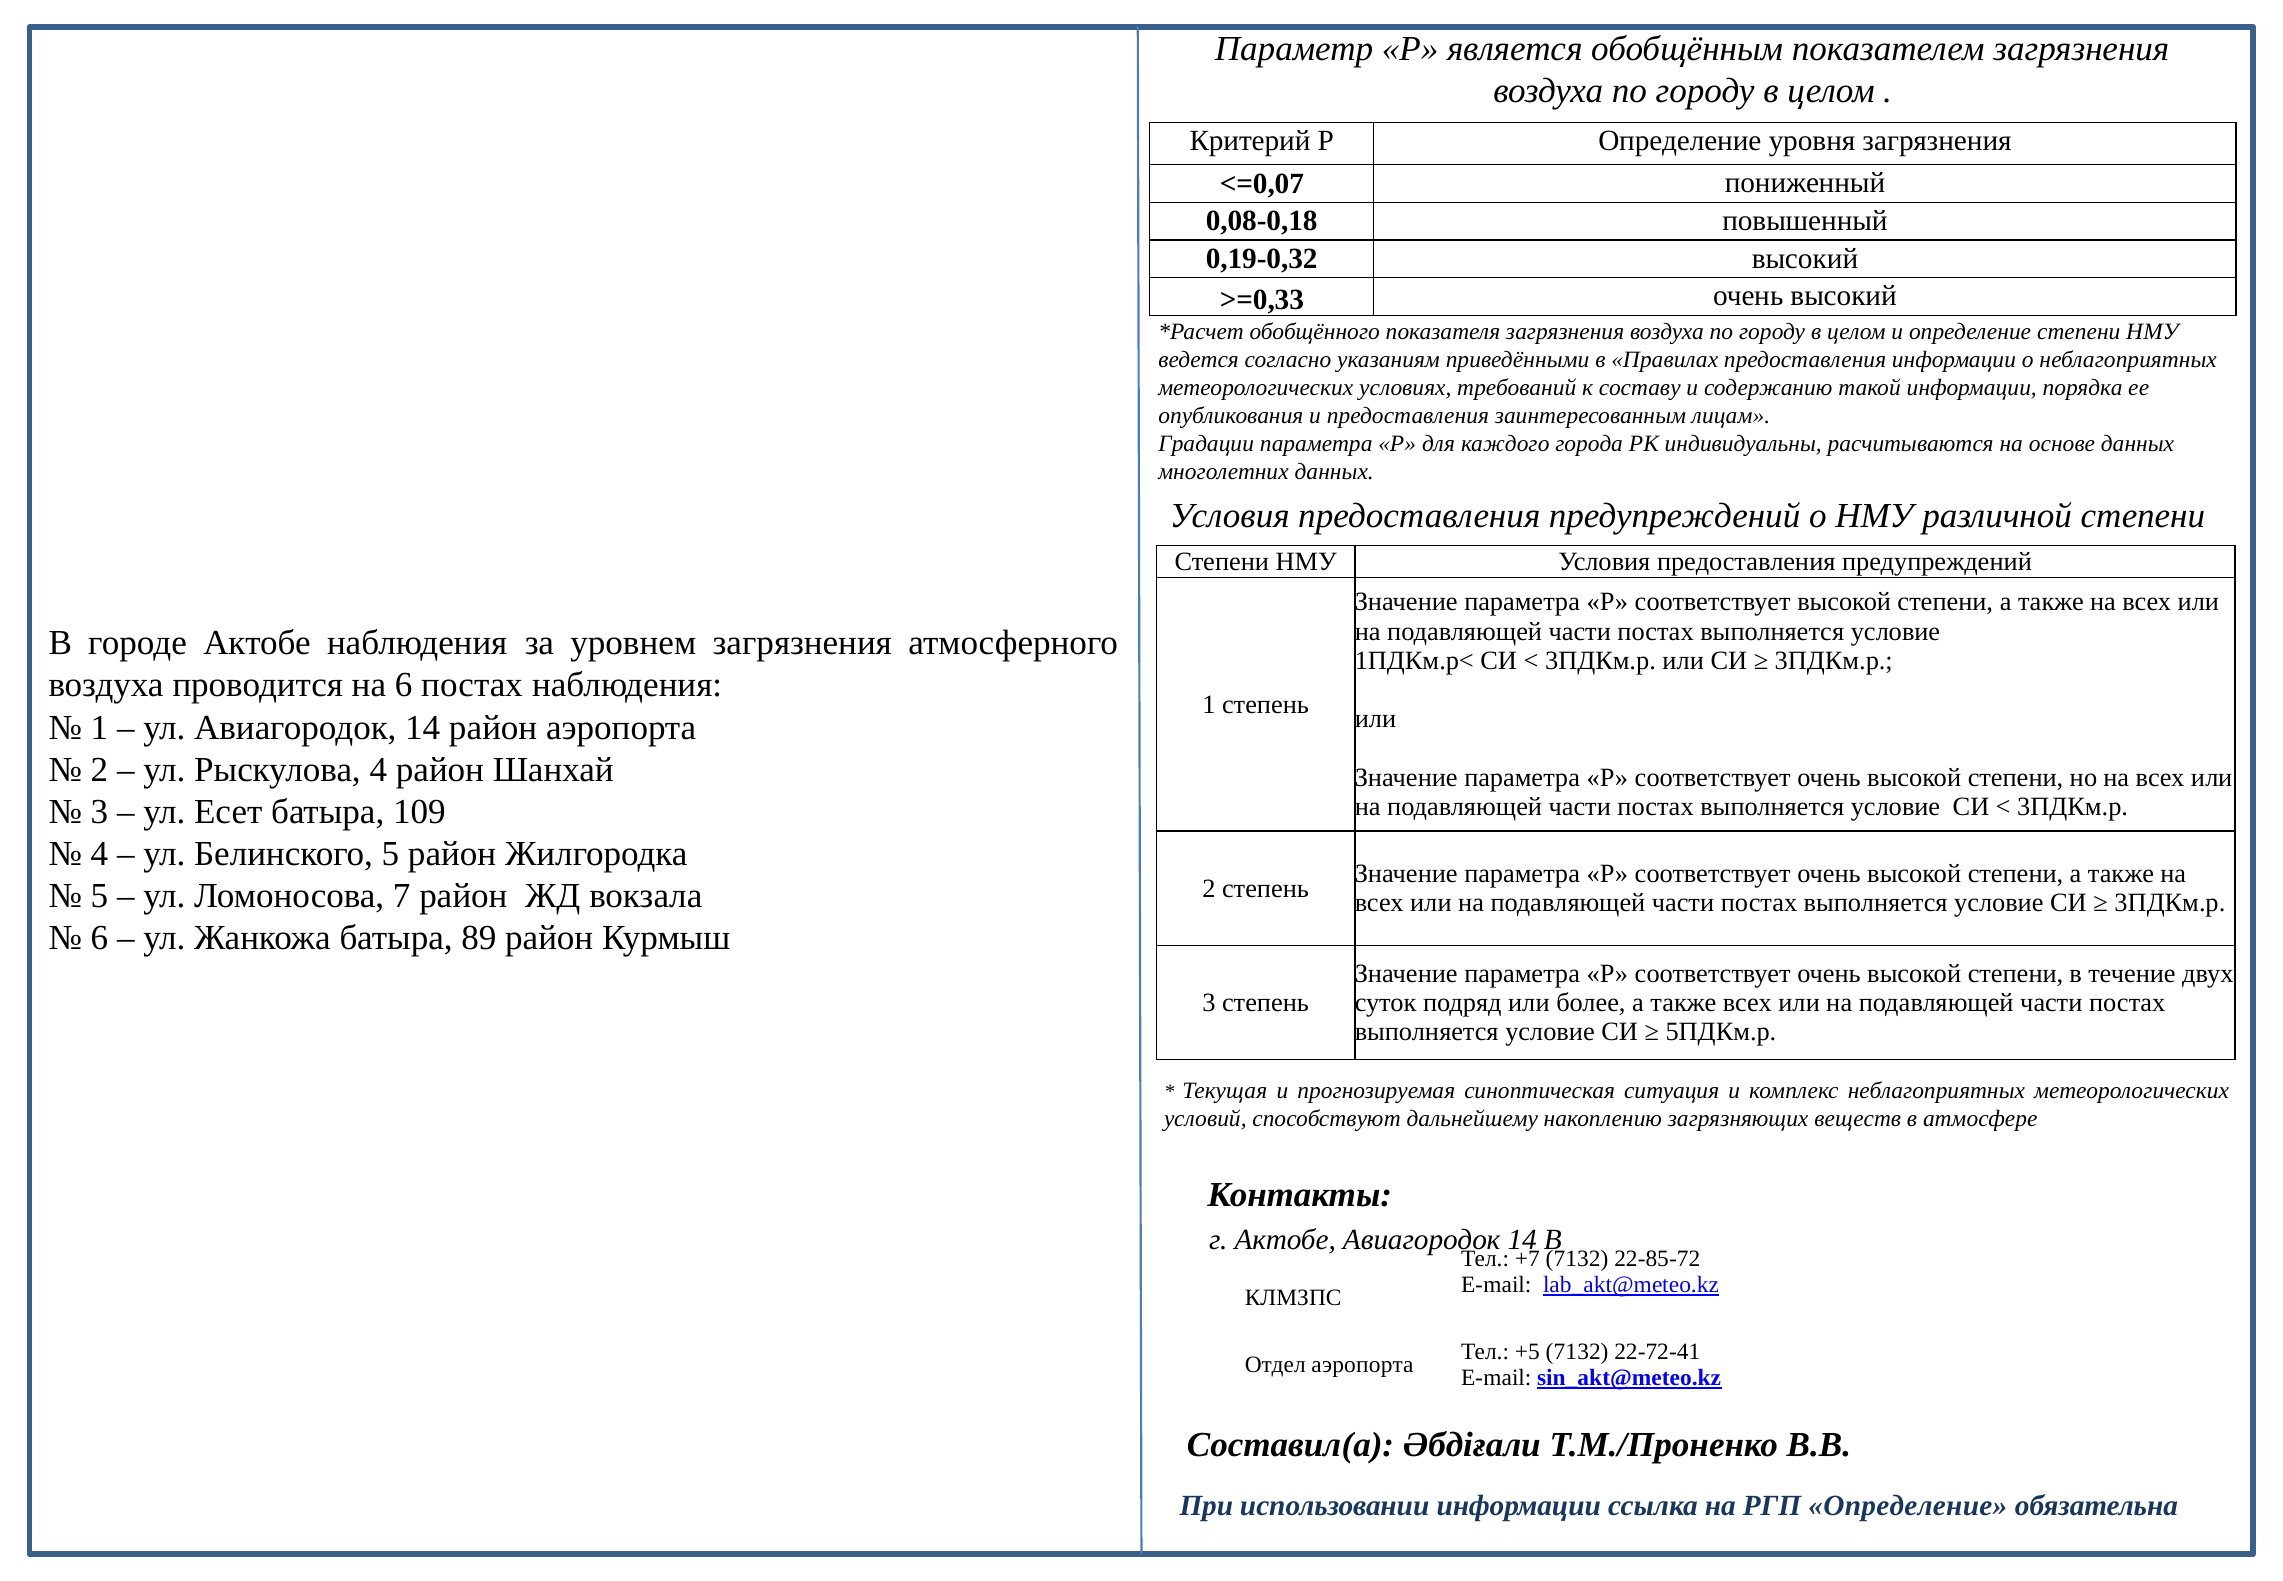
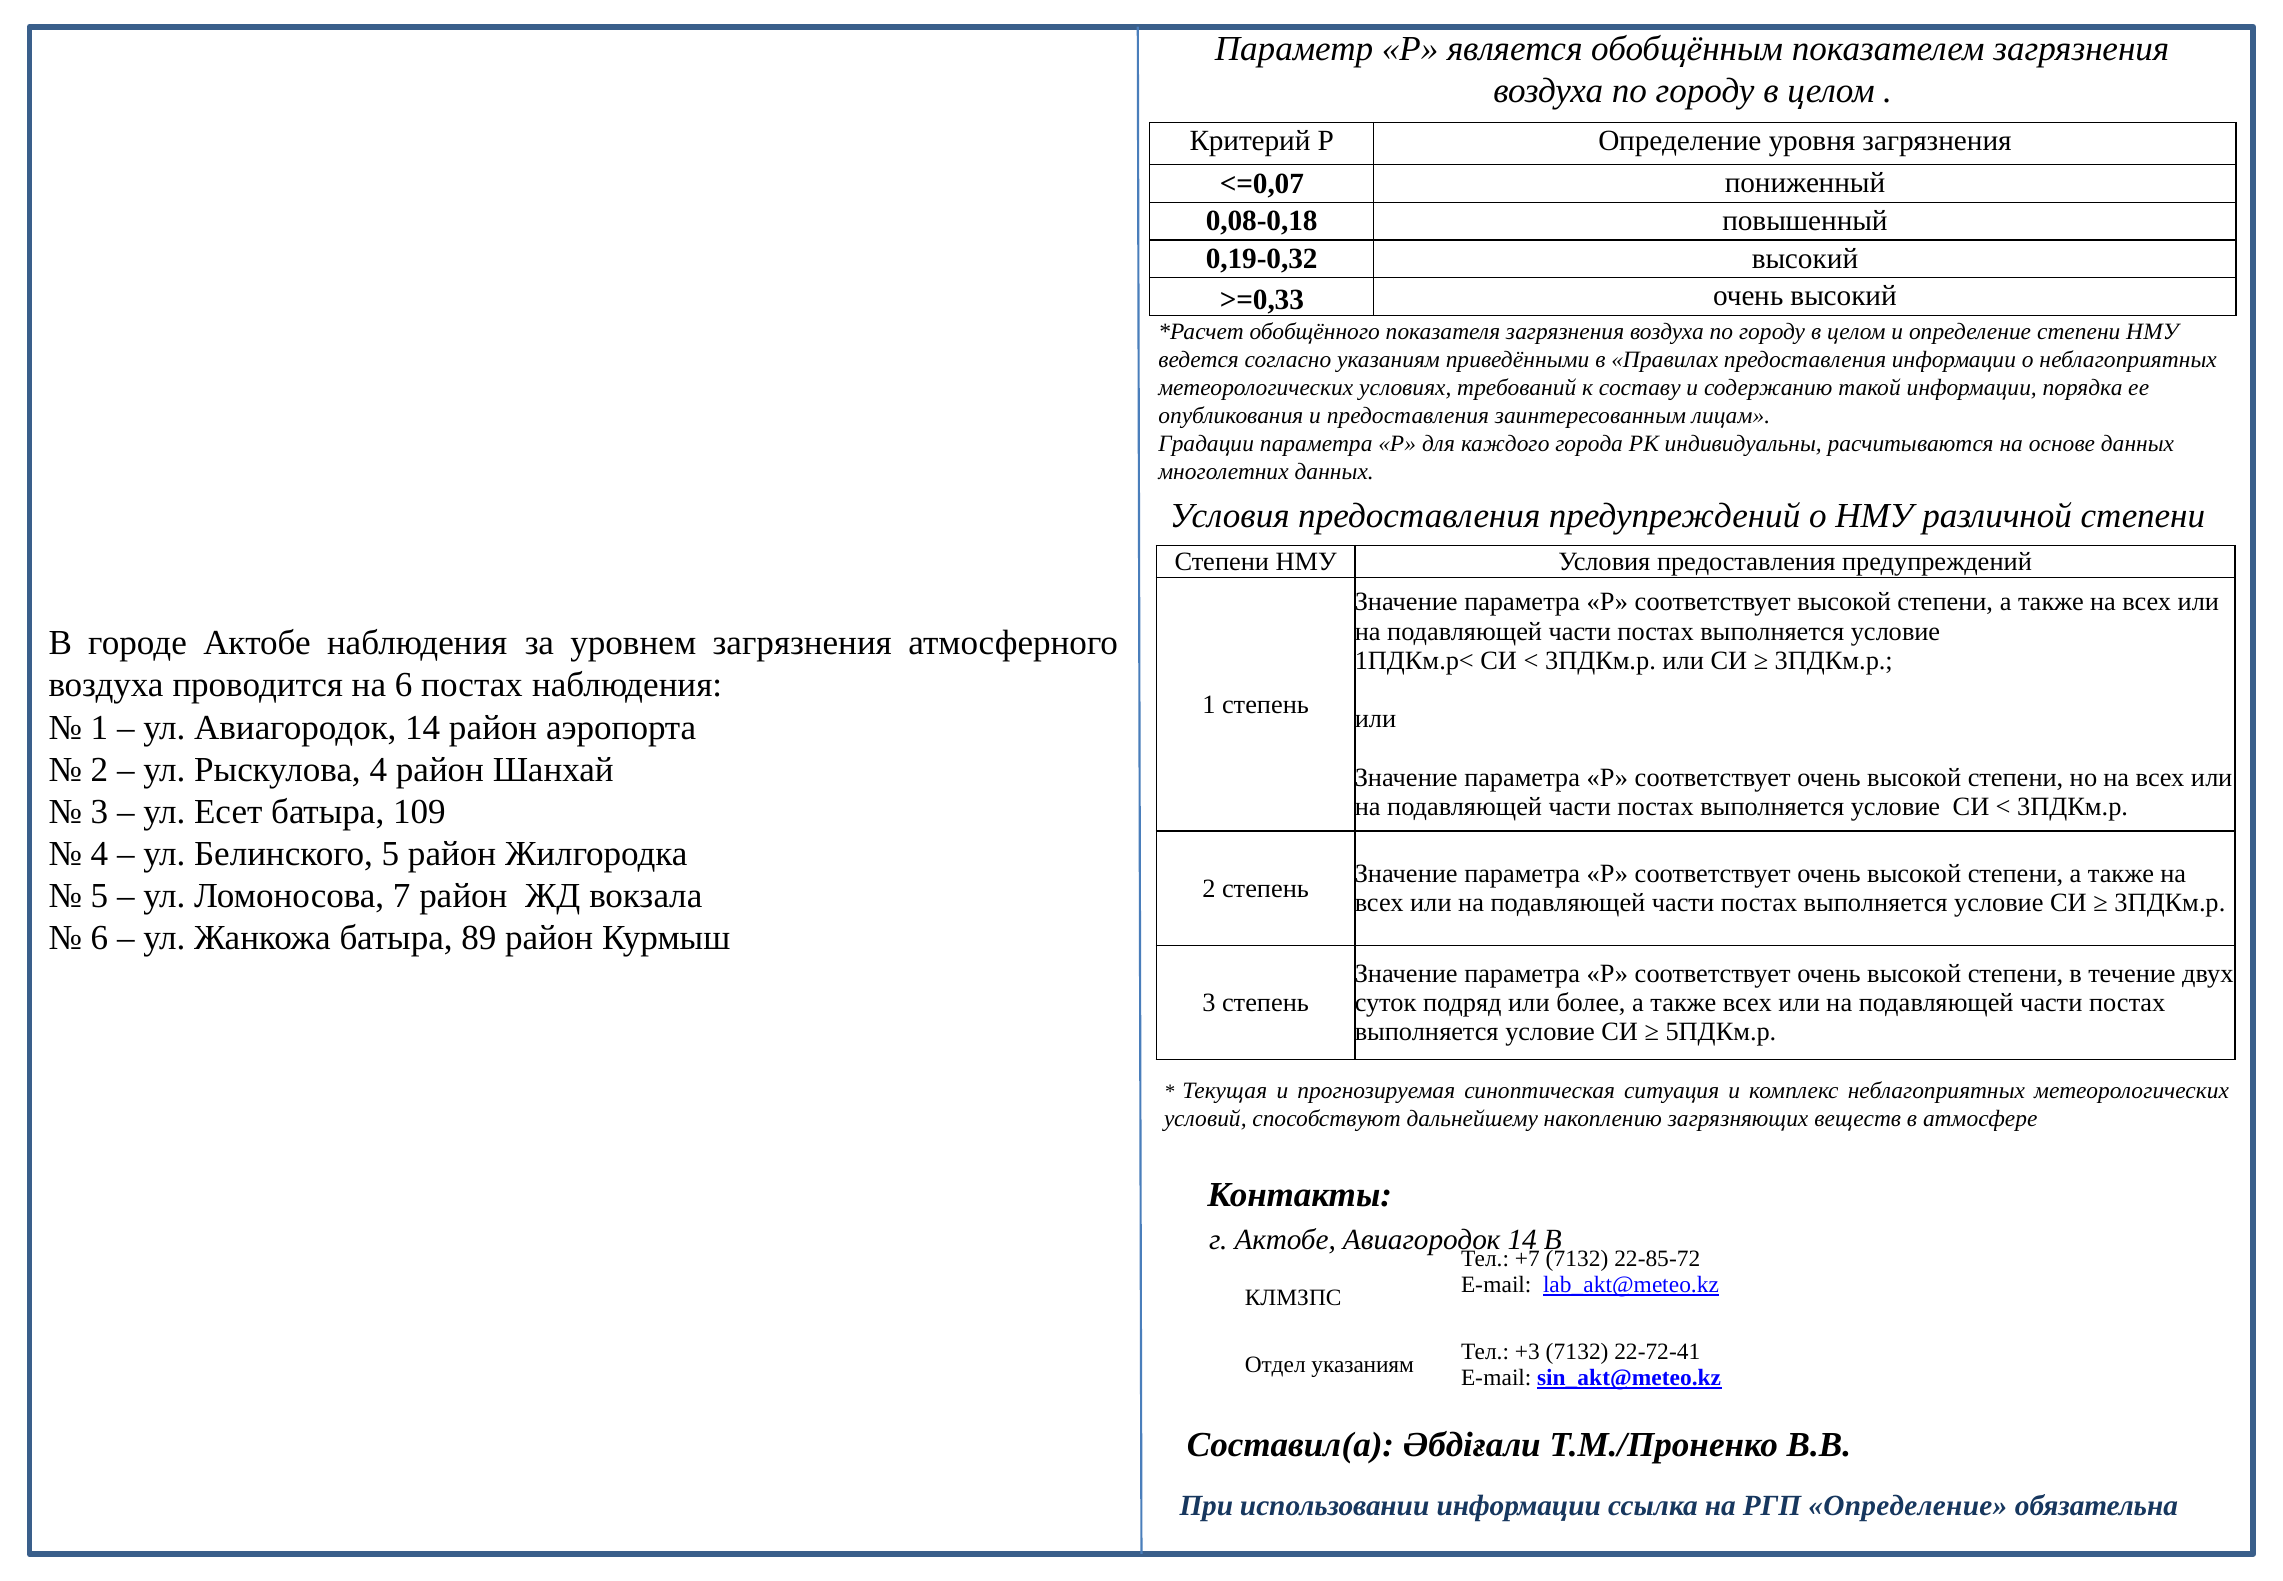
+5: +5 -> +3 (1527, 1351)
Отдел аэропорта: аэропорта -> указаниям (1363, 1364)
